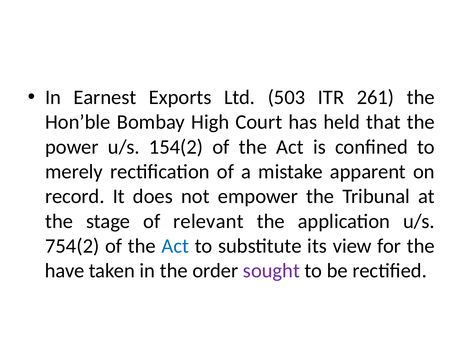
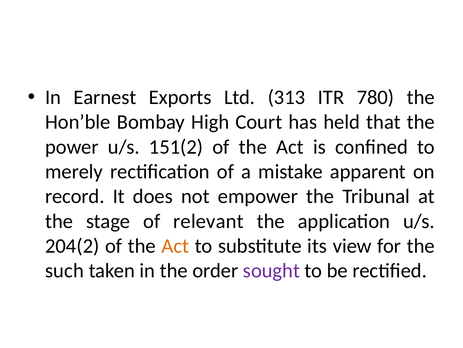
503: 503 -> 313 (286, 97)
261: 261 -> 780 (375, 97)
154(2: 154(2 -> 151(2 (176, 147)
754(2: 754(2 -> 204(2 (72, 245)
Act colour: blue -> orange (175, 245)
have: have -> such (65, 270)
